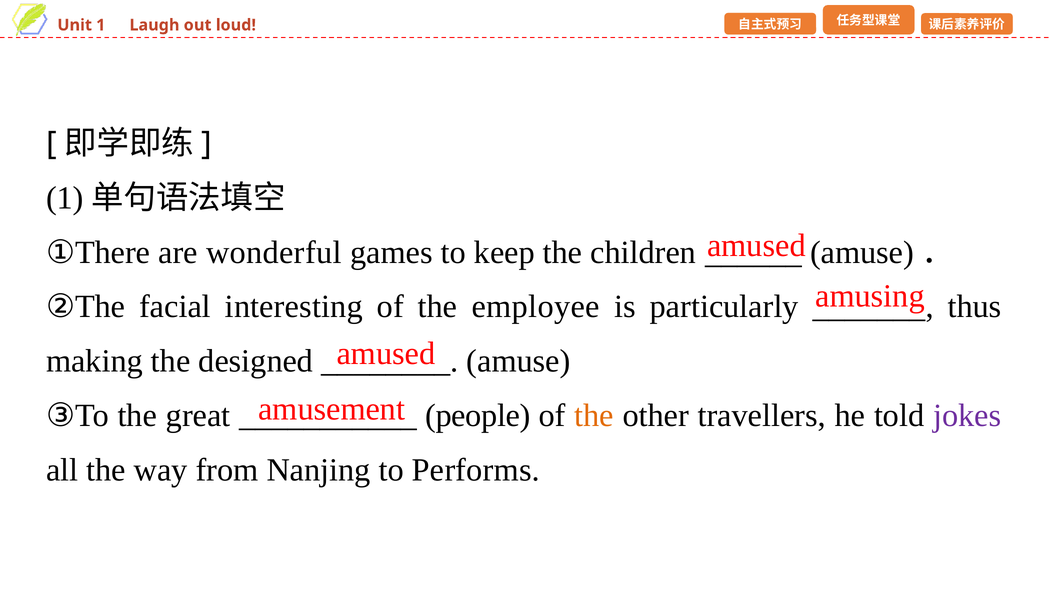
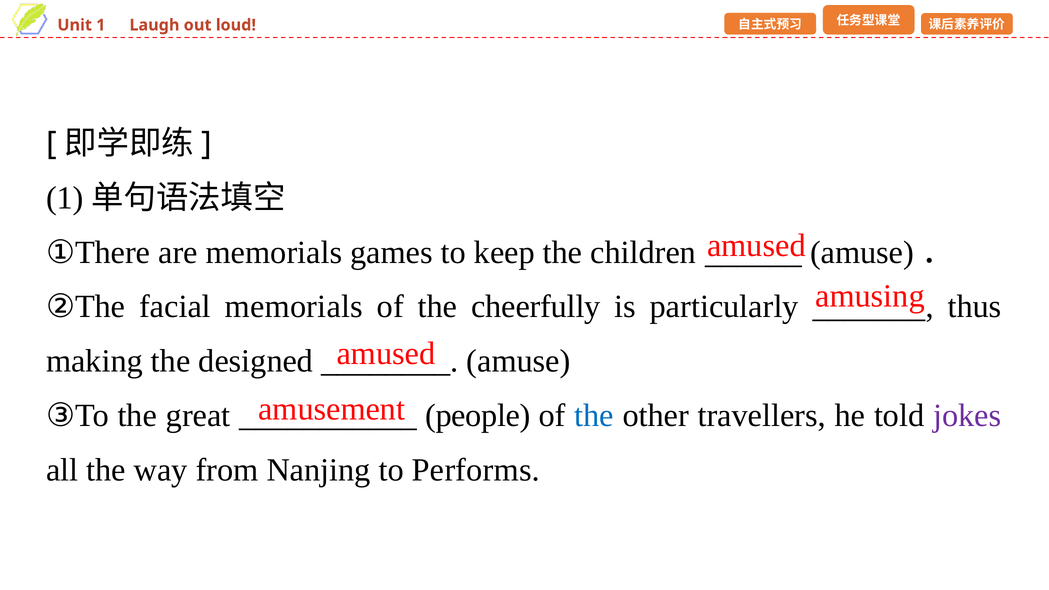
are wonderful: wonderful -> memorials (274, 252)
facial interesting: interesting -> memorials (294, 307)
employee: employee -> cheerfully (536, 307)
the colour: orange -> blue (594, 416)
